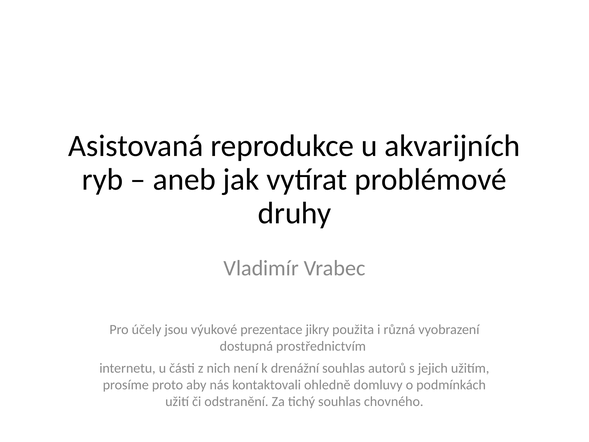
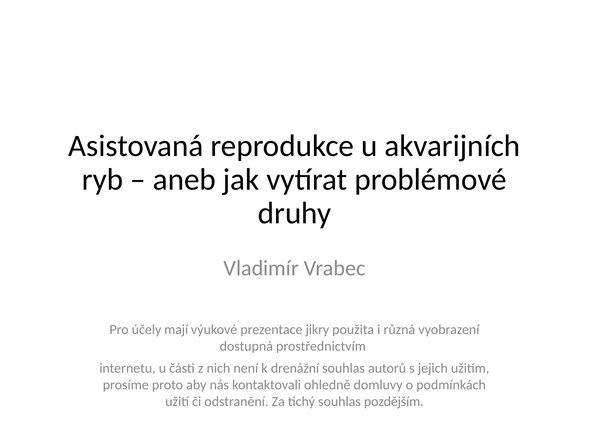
jsou: jsou -> mají (176, 329)
chovného: chovného -> pozdějším (394, 401)
